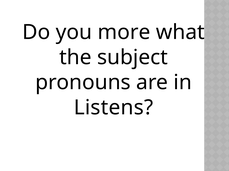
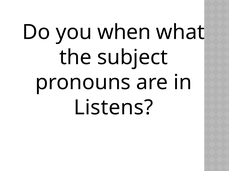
more: more -> when (124, 32)
